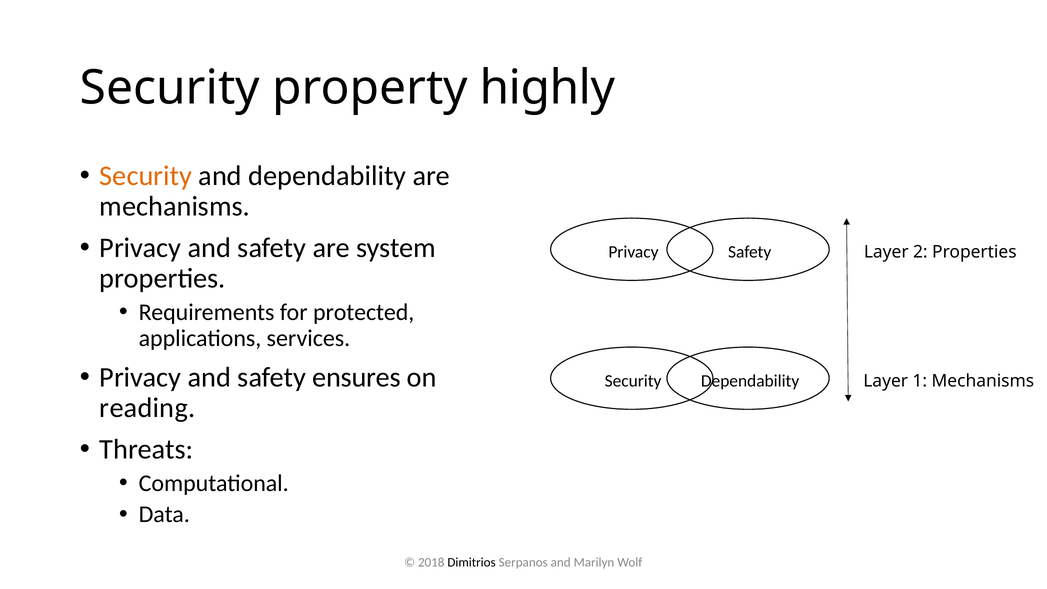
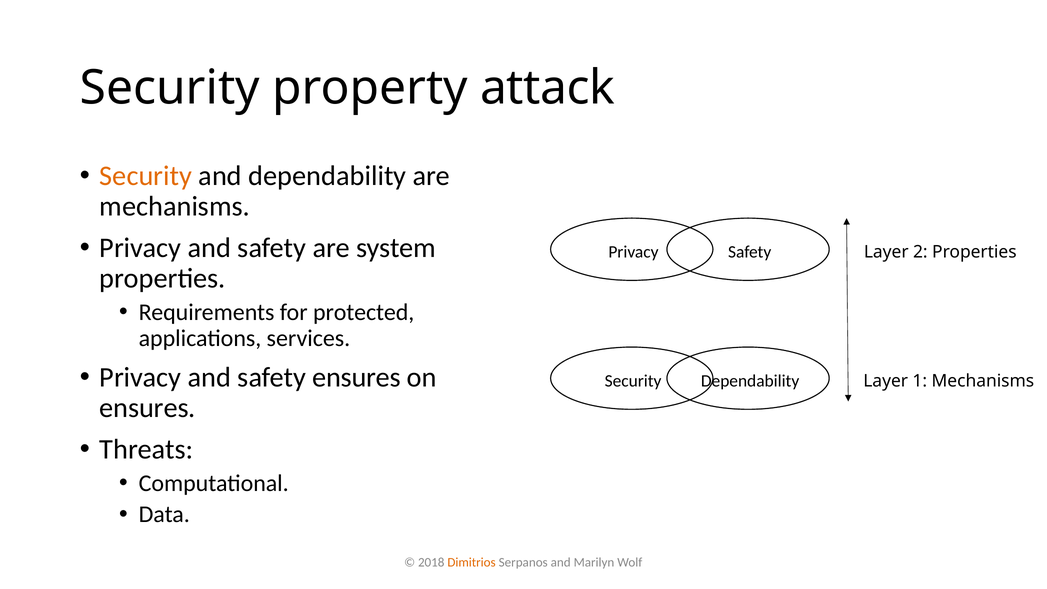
highly: highly -> attack (547, 88)
reading: reading -> ensures (148, 408)
Dimitrios colour: black -> orange (472, 562)
